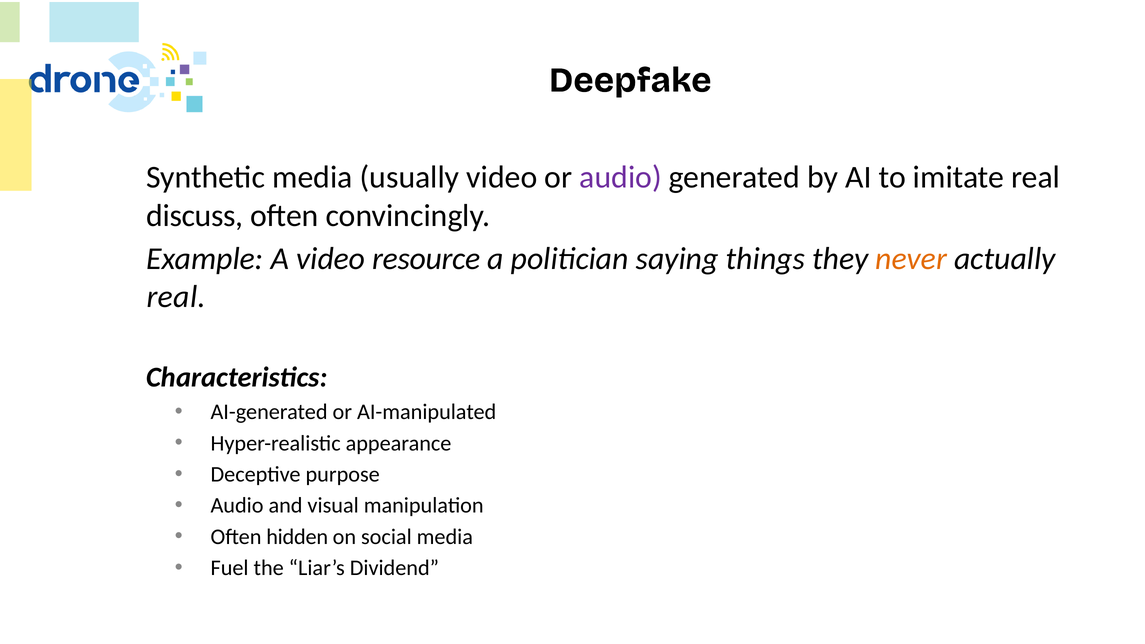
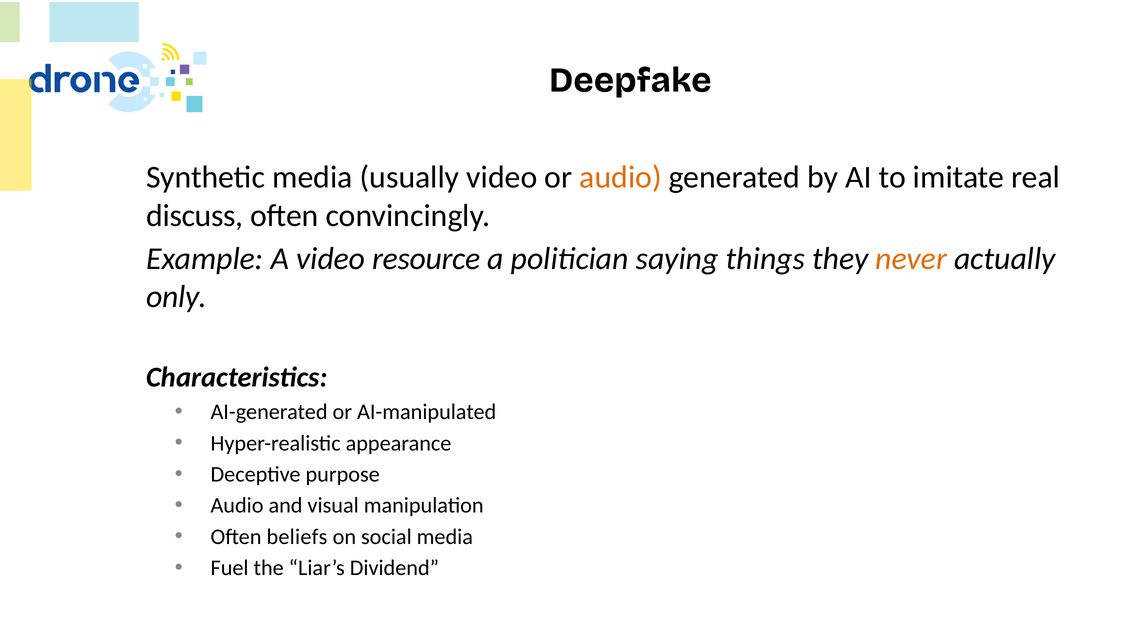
audio colour: purple -> orange (621, 177)
real: real -> only (176, 297)
hidden: hidden -> beliefs (297, 537)
